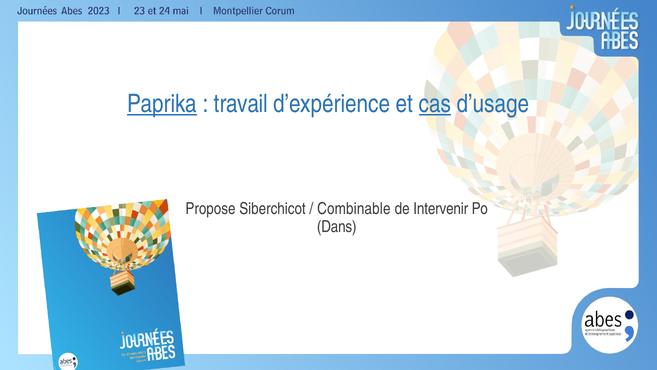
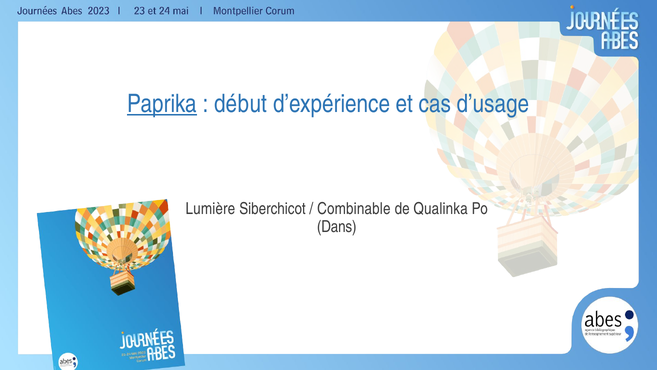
travail: travail -> début (241, 104)
cas underline: present -> none (435, 104)
Propose: Propose -> Lumière (210, 209)
Intervenir: Intervenir -> Qualinka (441, 209)
